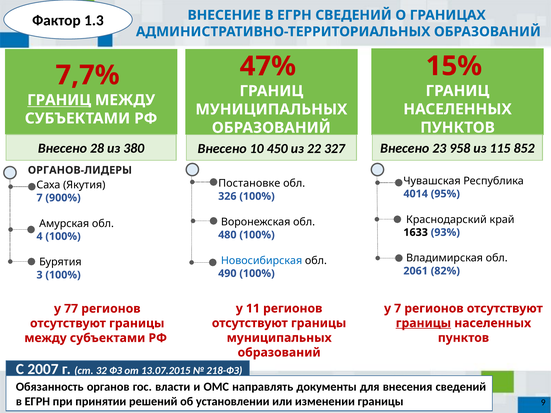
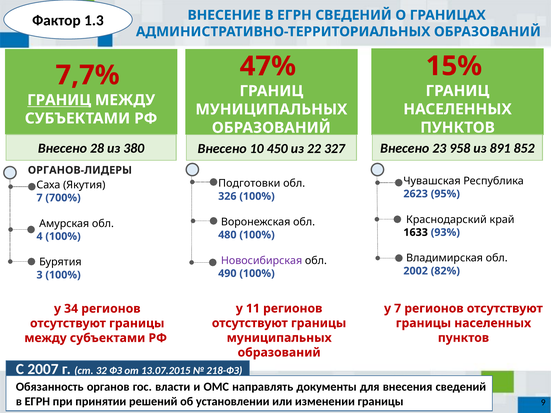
115: 115 -> 891 (500, 148)
Постановке: Постановке -> Подготовки (249, 184)
4014: 4014 -> 2623 (416, 194)
900%: 900% -> 700% (63, 198)
Новосибирская colour: blue -> purple (262, 261)
2061: 2061 -> 2002 (416, 271)
77: 77 -> 34 (71, 309)
границы underline: present -> none (423, 323)
